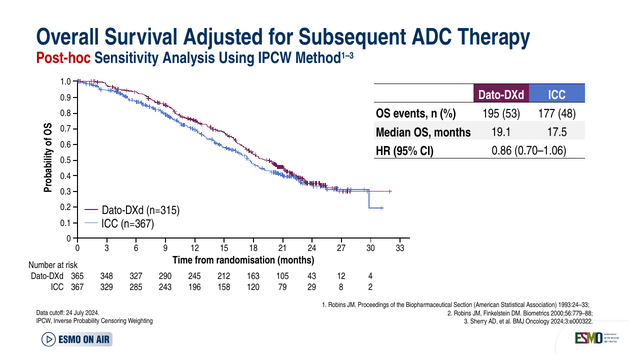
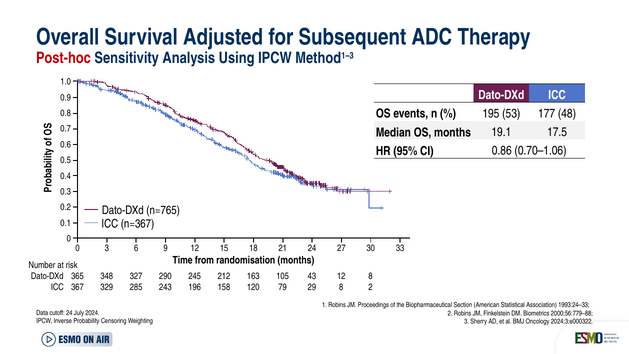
n=315: n=315 -> n=765 (163, 210)
365 4: 4 -> 8 (371, 276)
